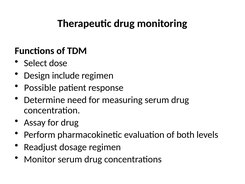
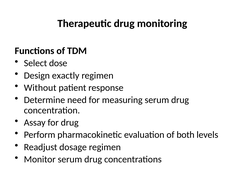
include: include -> exactly (66, 75)
Possible: Possible -> Without (40, 88)
